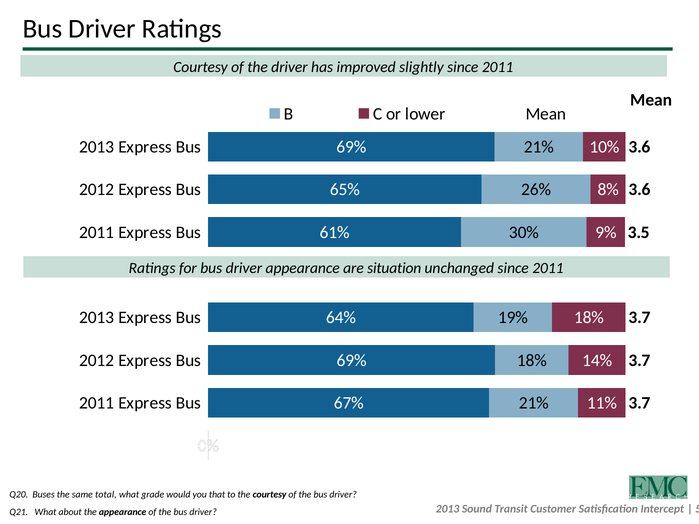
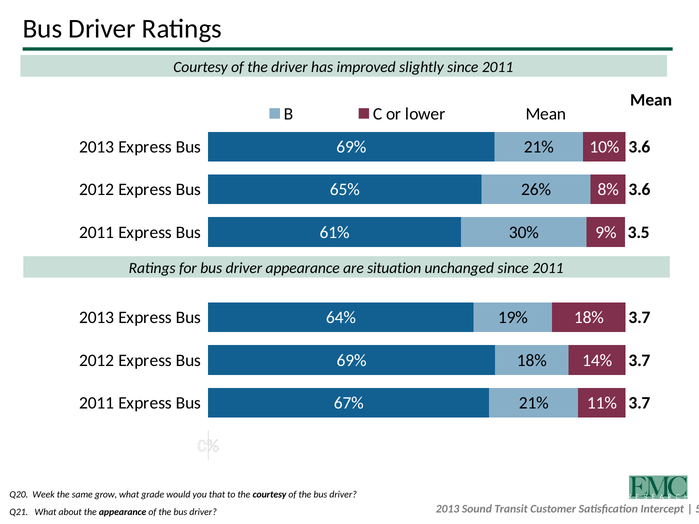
Buses: Buses -> Week (44, 495)
total: total -> grow (106, 495)
